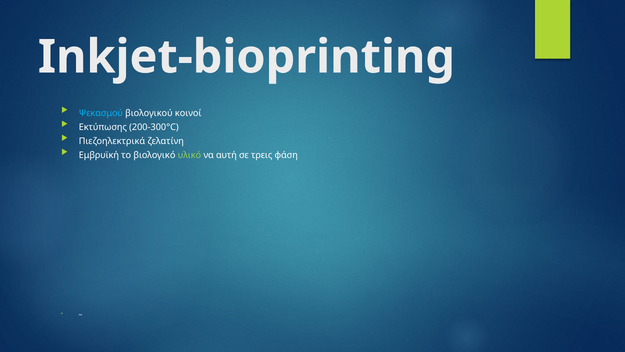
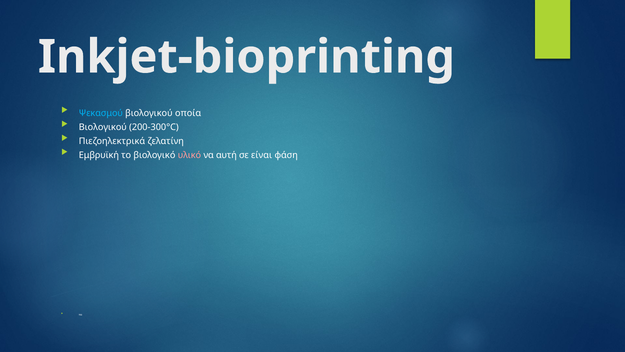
κοινοί: κοινοί -> οποία (188, 113)
Εκτύπωσης: Εκτύπωσης -> Βιολογικού (103, 127)
υλικό colour: light green -> pink (189, 155)
τρεις: τρεις -> είναι (262, 155)
